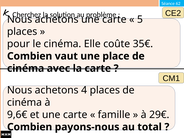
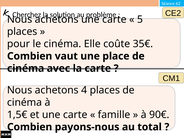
9,6€: 9,6€ -> 1,5€ (17, 115)
29€: 29€ -> 90€ (159, 115)
